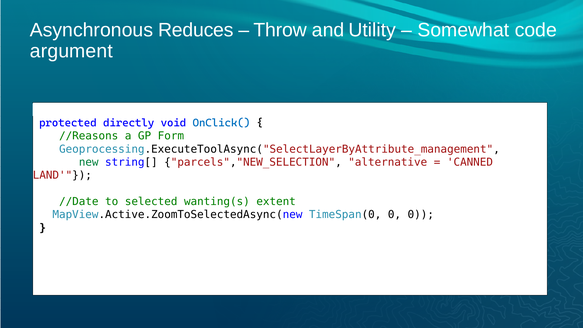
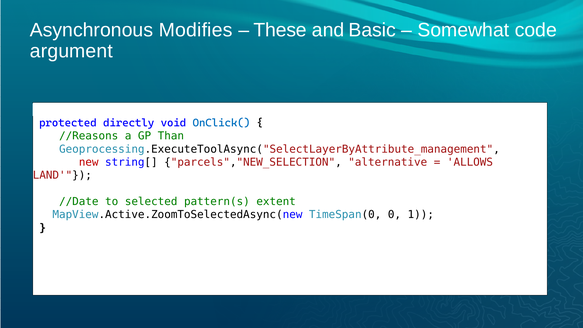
Reduces: Reduces -> Modifies (196, 30)
Throw: Throw -> These (280, 30)
Utility: Utility -> Basic (372, 30)
Form: Form -> Than (171, 136)
new colour: green -> red (89, 162)
CANNED: CANNED -> ALLOWS (470, 162)
wanting(s: wanting(s -> pattern(s (217, 202)
0 0: 0 -> 1 (421, 215)
